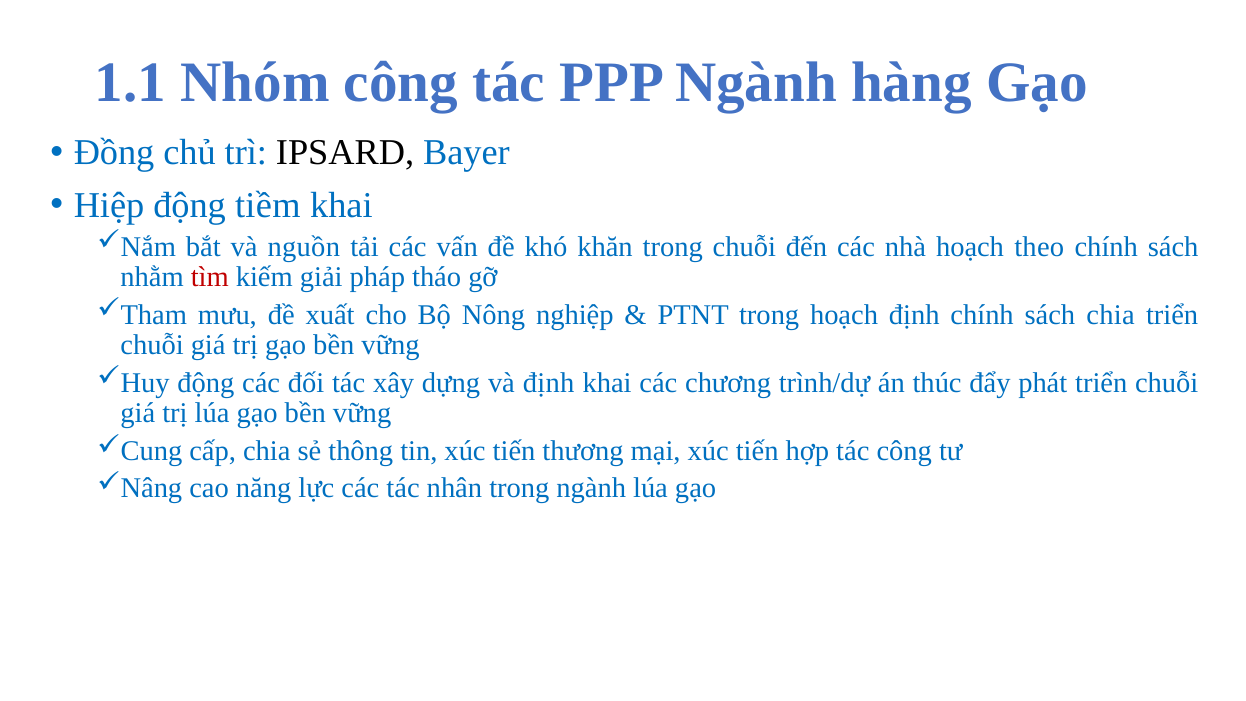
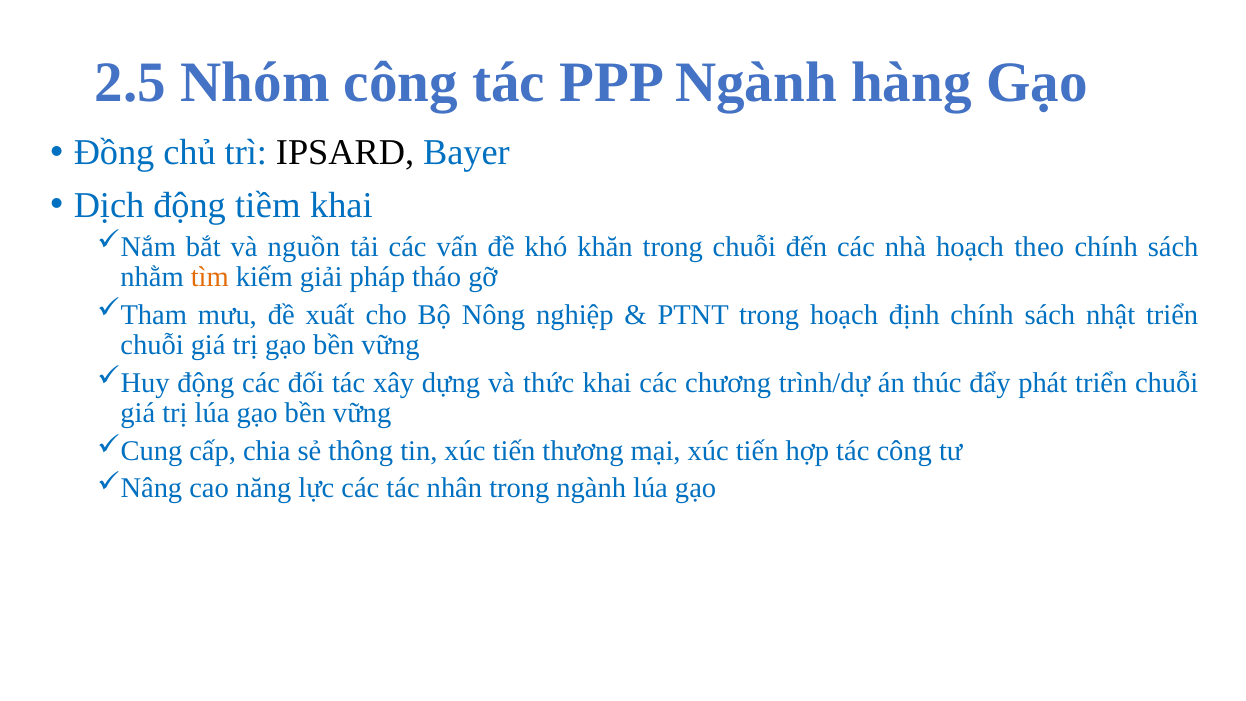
1.1: 1.1 -> 2.5 (131, 83)
Hiệp: Hiệp -> Dịch (109, 205)
tìm colour: red -> orange (210, 277)
sách chia: chia -> nhật (1111, 315)
và định: định -> thức (549, 383)
